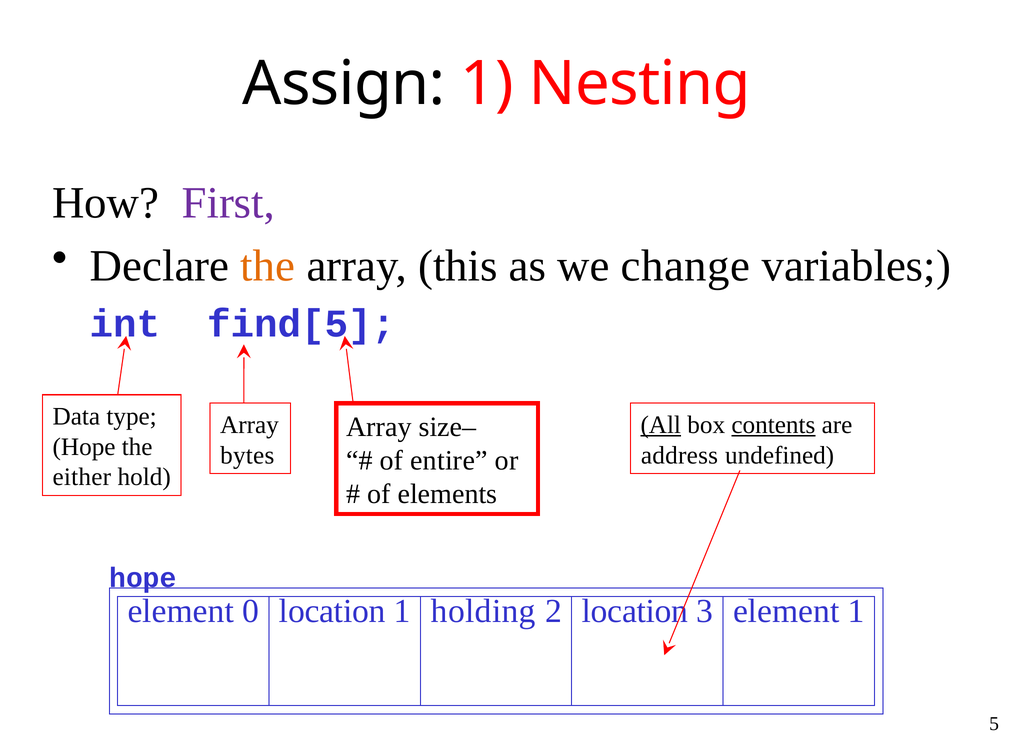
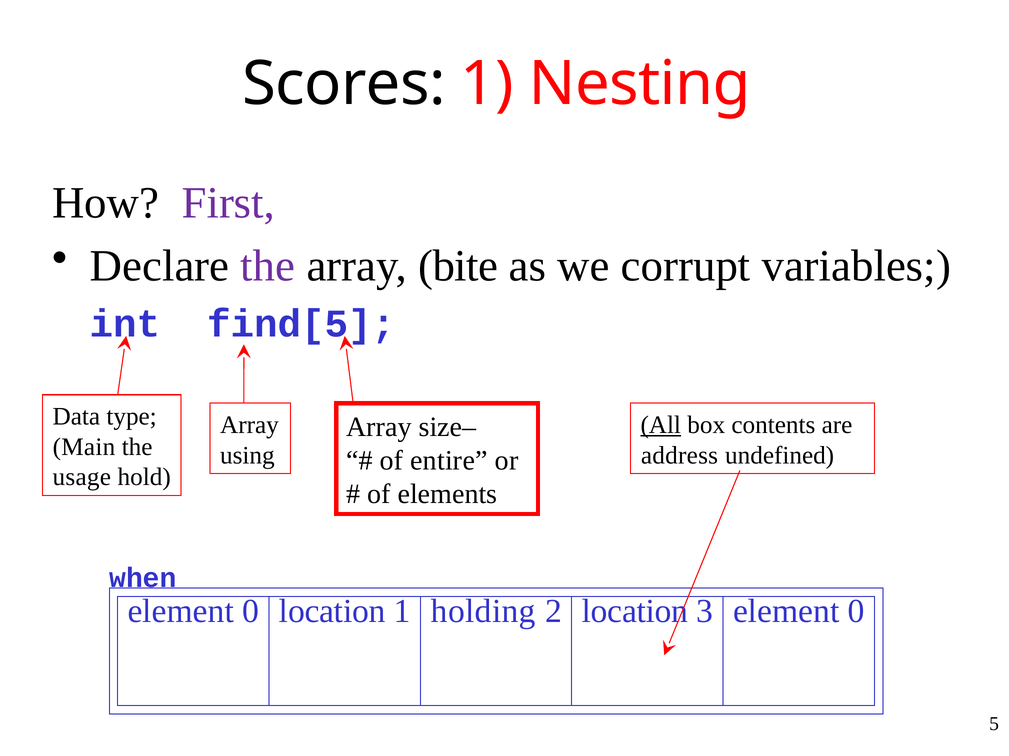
Assign: Assign -> Scores (344, 84)
the colour: orange -> purple (268, 266)
this: this -> bite (458, 266)
change: change -> corrupt (686, 266)
contents underline: present -> none (773, 425)
Hope: Hope -> Main (84, 447)
bytes: bytes -> using (247, 456)
either: either -> usage (82, 478)
hope: hope -> when (143, 579)
3 element 1: 1 -> 0 (856, 612)
